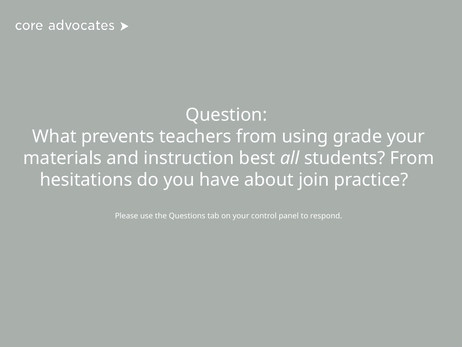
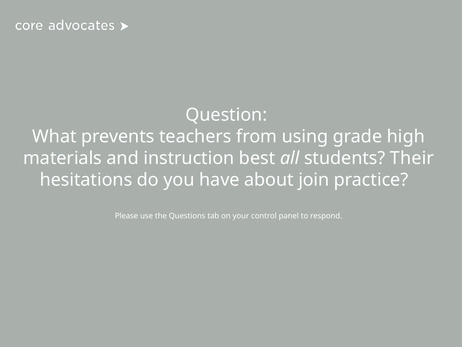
grade your: your -> high (406, 136)
students From: From -> Their (412, 158)
